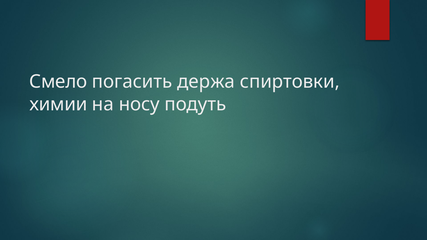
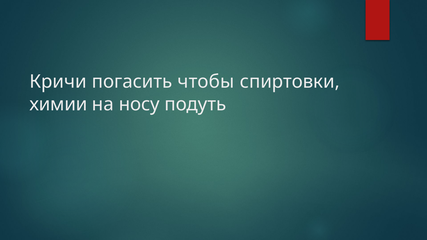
Смело: Смело -> Кричи (58, 82)
держа: держа -> чтобы (206, 82)
